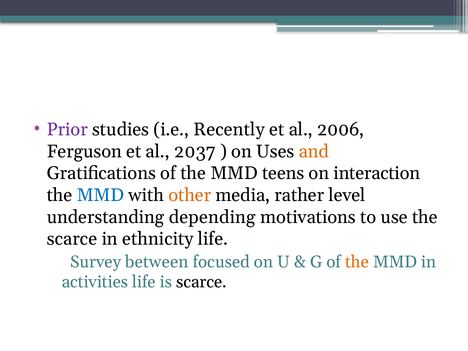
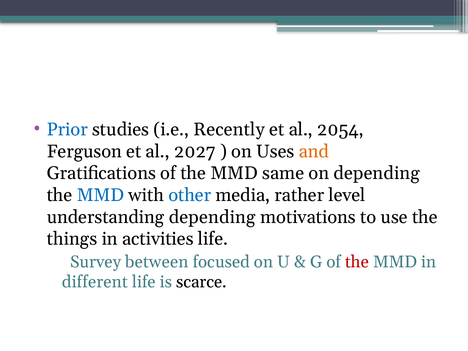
Prior colour: purple -> blue (67, 130)
2006: 2006 -> 2054 (340, 130)
2037: 2037 -> 2027 (195, 151)
teens: teens -> same (283, 173)
on interaction: interaction -> depending (377, 173)
other colour: orange -> blue (190, 195)
scarce: scarce -> things (72, 239)
ethnicity: ethnicity -> activities (158, 239)
the colour: orange -> red (357, 262)
activities: activities -> different (95, 282)
